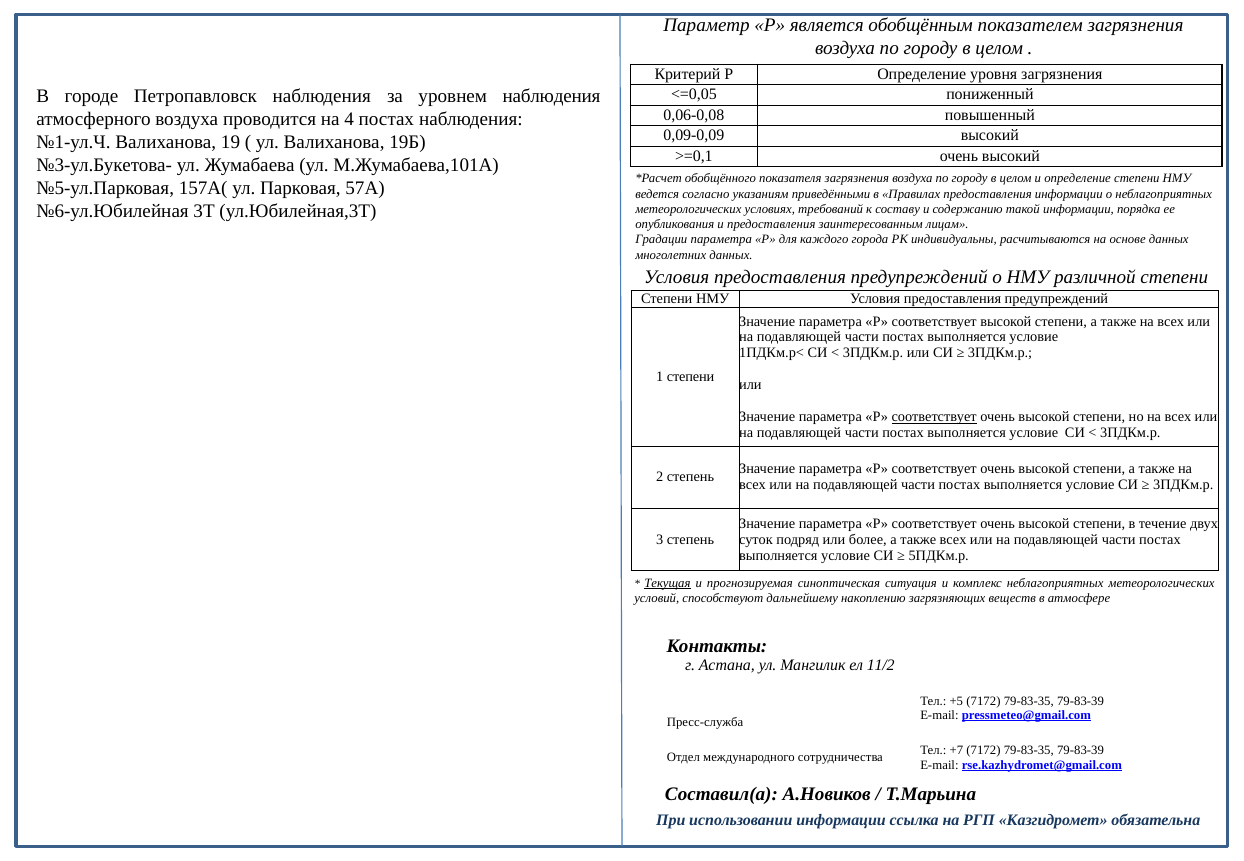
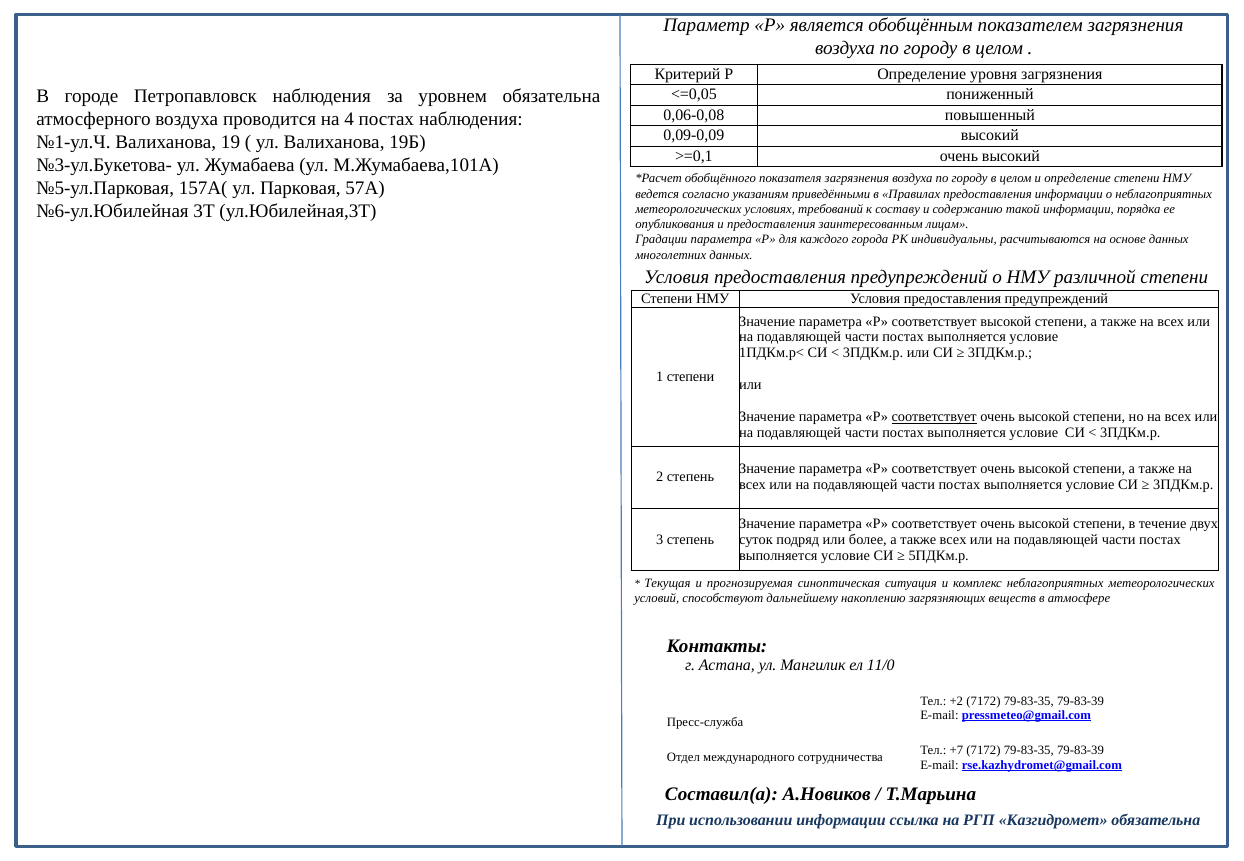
уровнем наблюдения: наблюдения -> обязательна (551, 96)
Текущая underline: present -> none (667, 583)
11/2: 11/2 -> 11/0 (881, 666)
+5: +5 -> +2 (956, 701)
